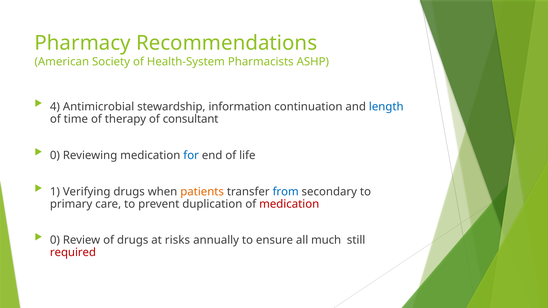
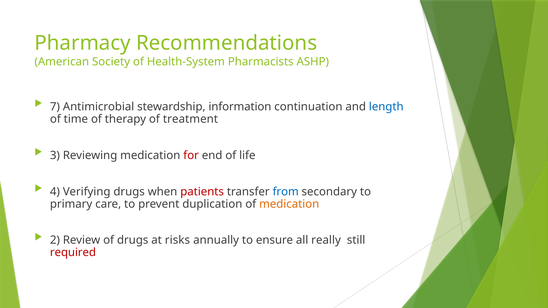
4: 4 -> 7 (55, 107)
consultant: consultant -> treatment (191, 119)
0: 0 -> 3 (55, 155)
for colour: blue -> red (191, 155)
1: 1 -> 4 (55, 192)
patients colour: orange -> red (202, 192)
medication colour: red -> orange (289, 204)
0: 0 -> 2 (55, 240)
much: much -> really (326, 240)
